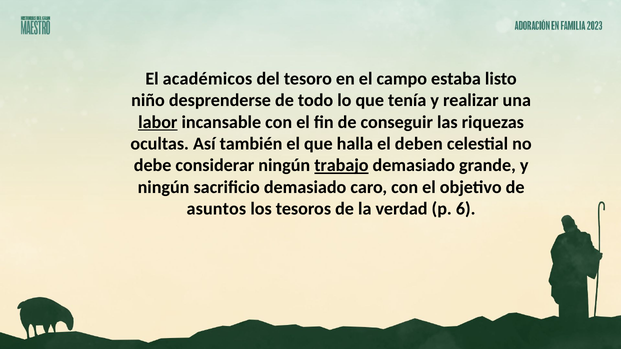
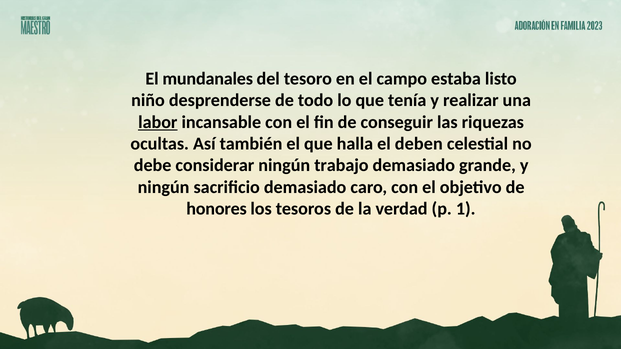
académicos: académicos -> mundanales (208, 79)
trabajo underline: present -> none (341, 166)
asuntos: asuntos -> honores (217, 209)
6: 6 -> 1 (466, 209)
